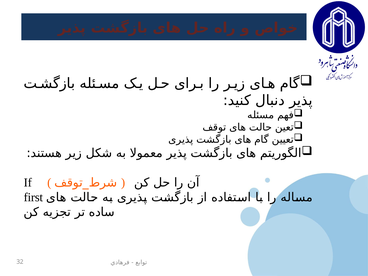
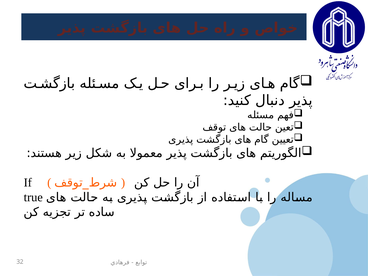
first: first -> true (33, 197)
